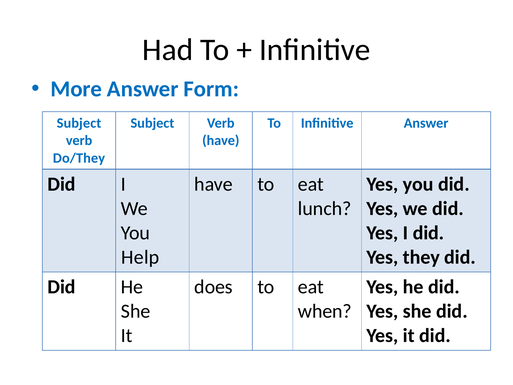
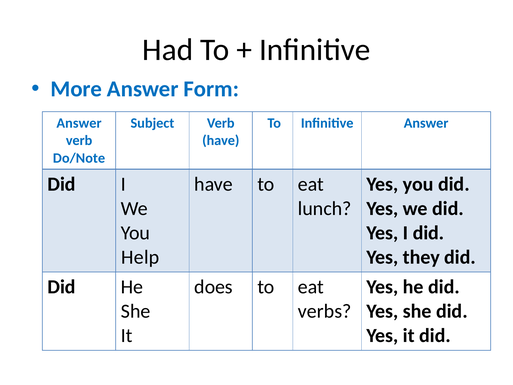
Subject: Subject -> Answer (79, 123)
Do/They: Do/They -> Do/Note (79, 158)
when: when -> verbs (325, 311)
